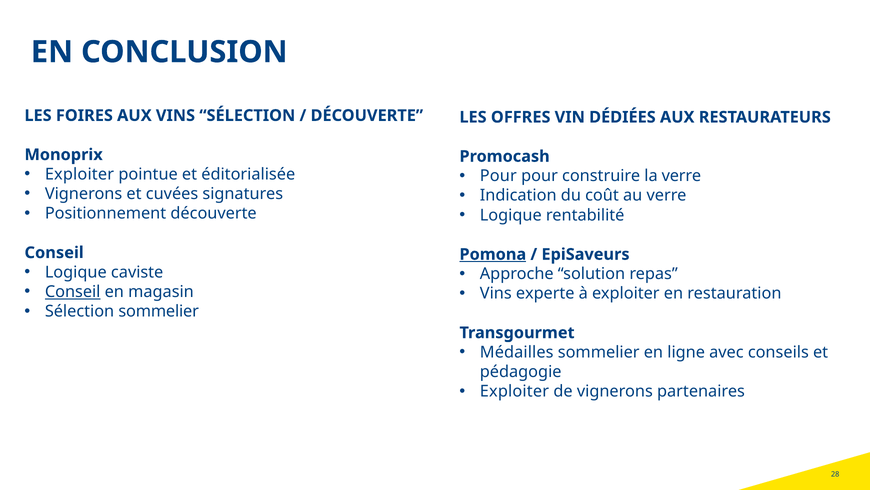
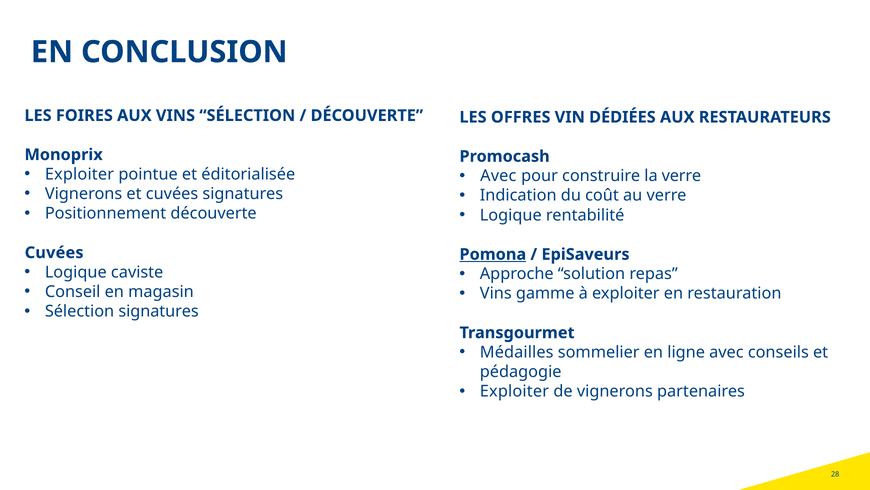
Pour: Pour -> Avec (498, 176)
Conseil: Conseil -> Cuvées (54, 252)
Conseil underline: present -> none (73, 292)
experte: experte -> gamme (545, 293)
Sélection sommelier: sommelier -> signatures (159, 311)
